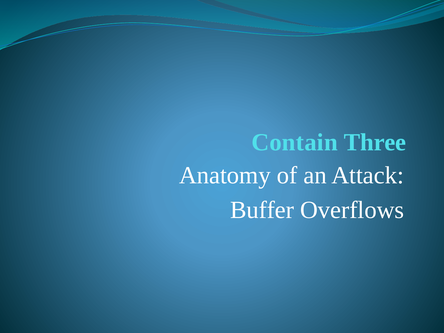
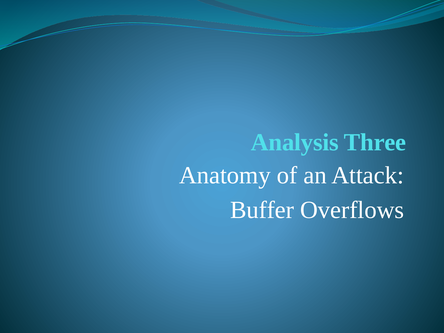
Contain: Contain -> Analysis (295, 142)
